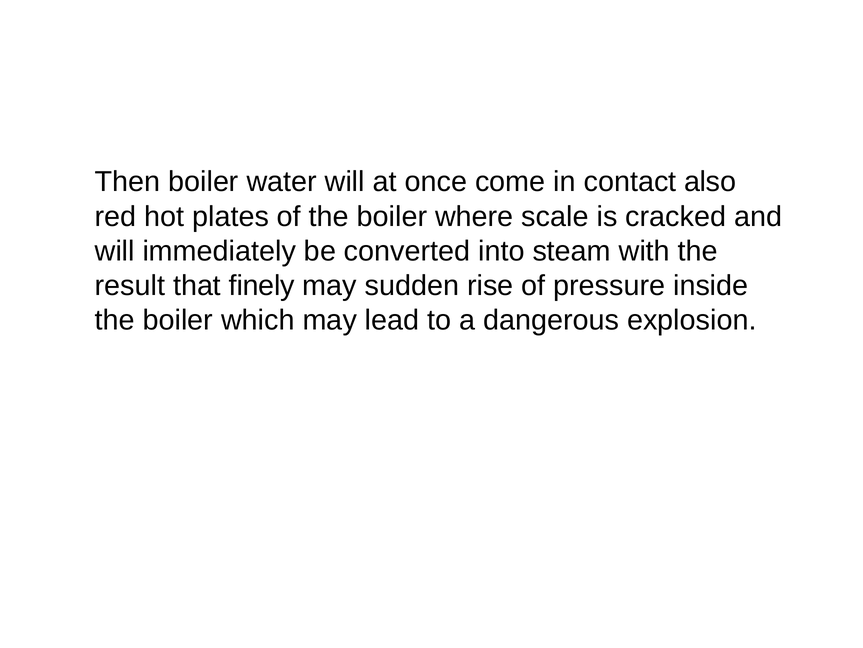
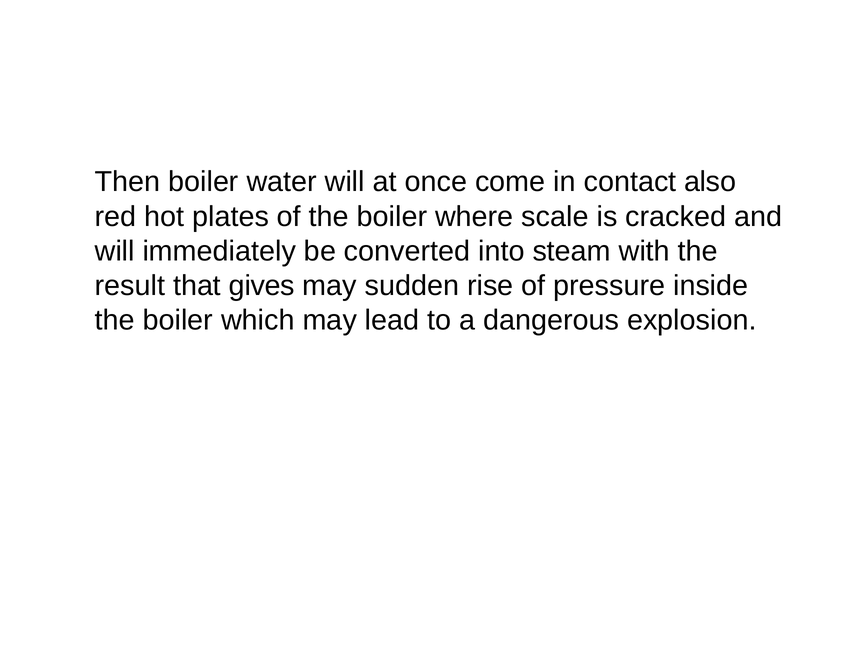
finely: finely -> gives (262, 285)
